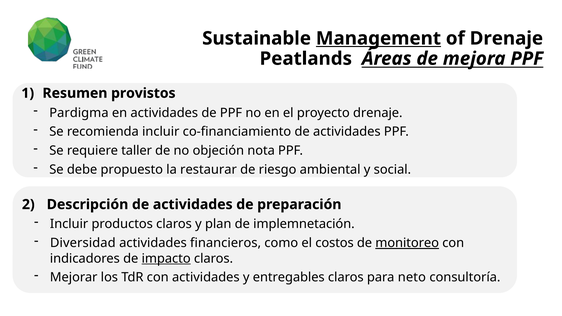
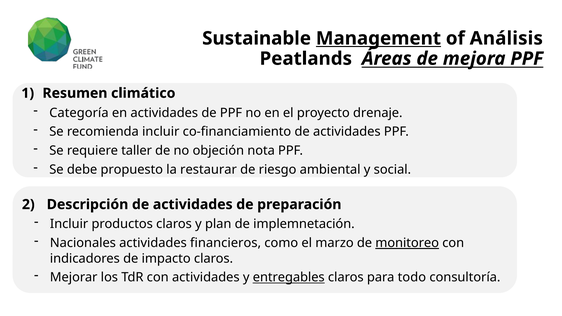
of Drenaje: Drenaje -> Análisis (506, 38)
provistos: provistos -> climático (143, 93)
Pardigma: Pardigma -> Categoría (79, 113)
Diversidad: Diversidad -> Nacionales (83, 243)
costos: costos -> marzo (335, 243)
impacto underline: present -> none (166, 259)
entregables underline: none -> present (289, 278)
neto: neto -> todo (412, 278)
